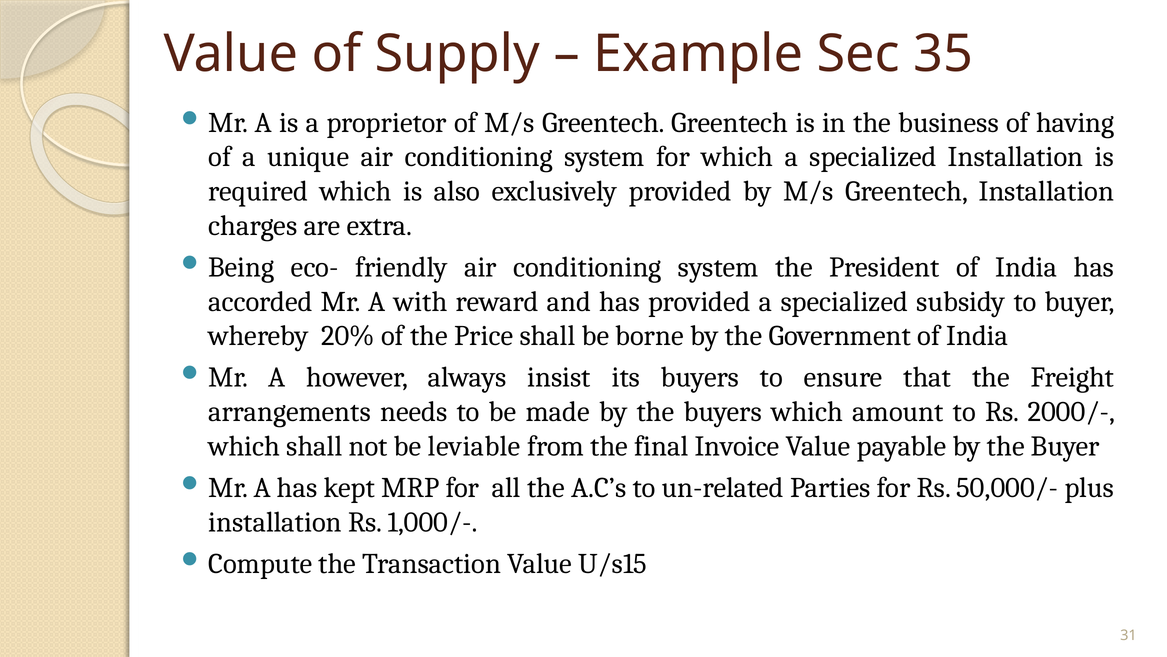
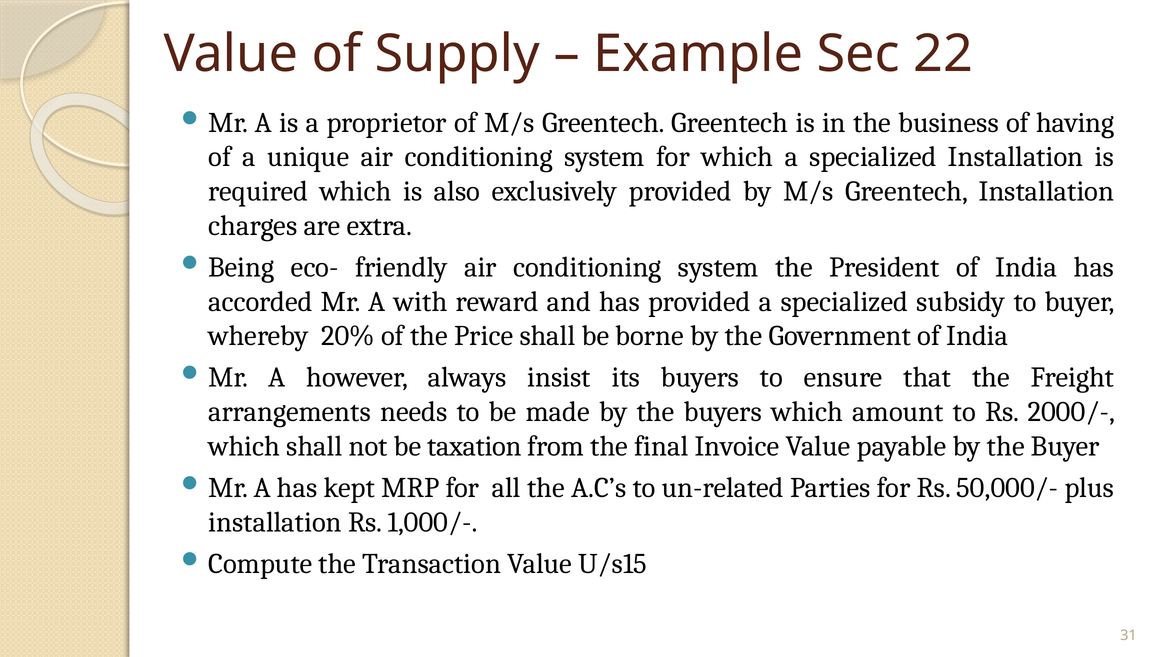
35: 35 -> 22 (943, 54)
leviable: leviable -> taxation (474, 446)
